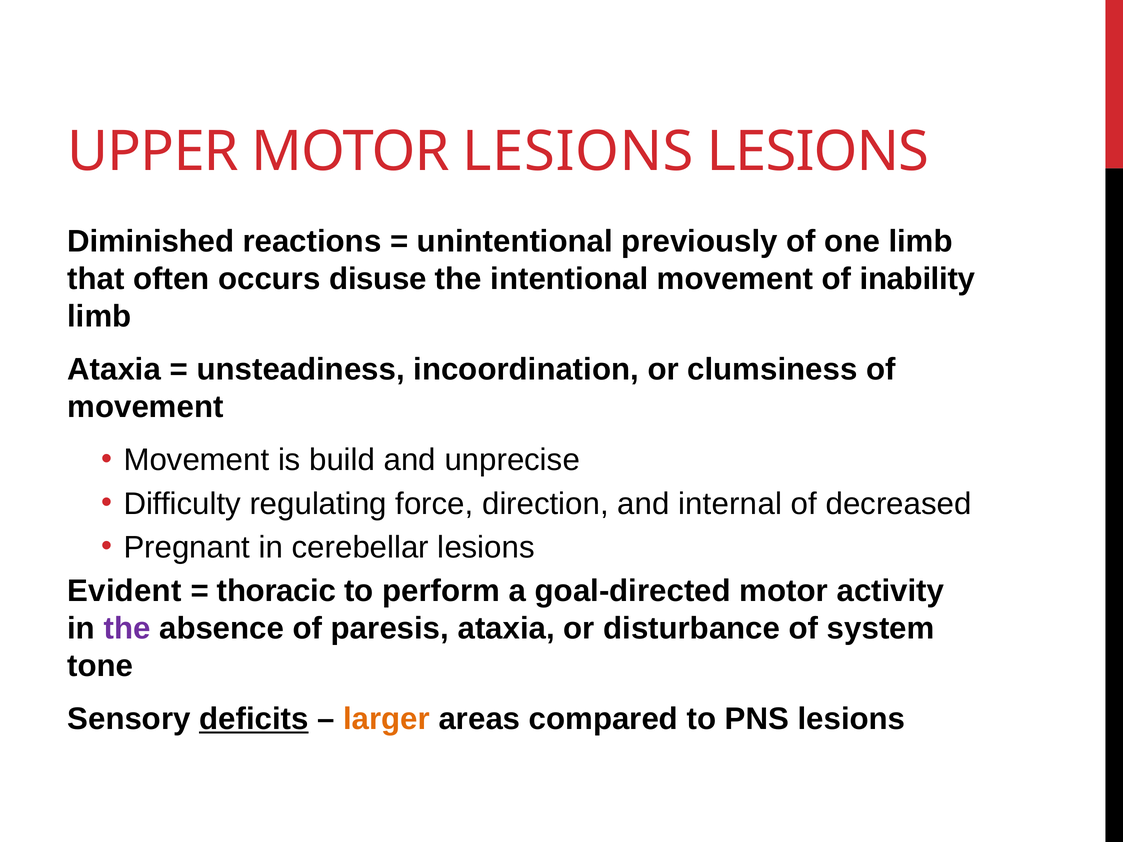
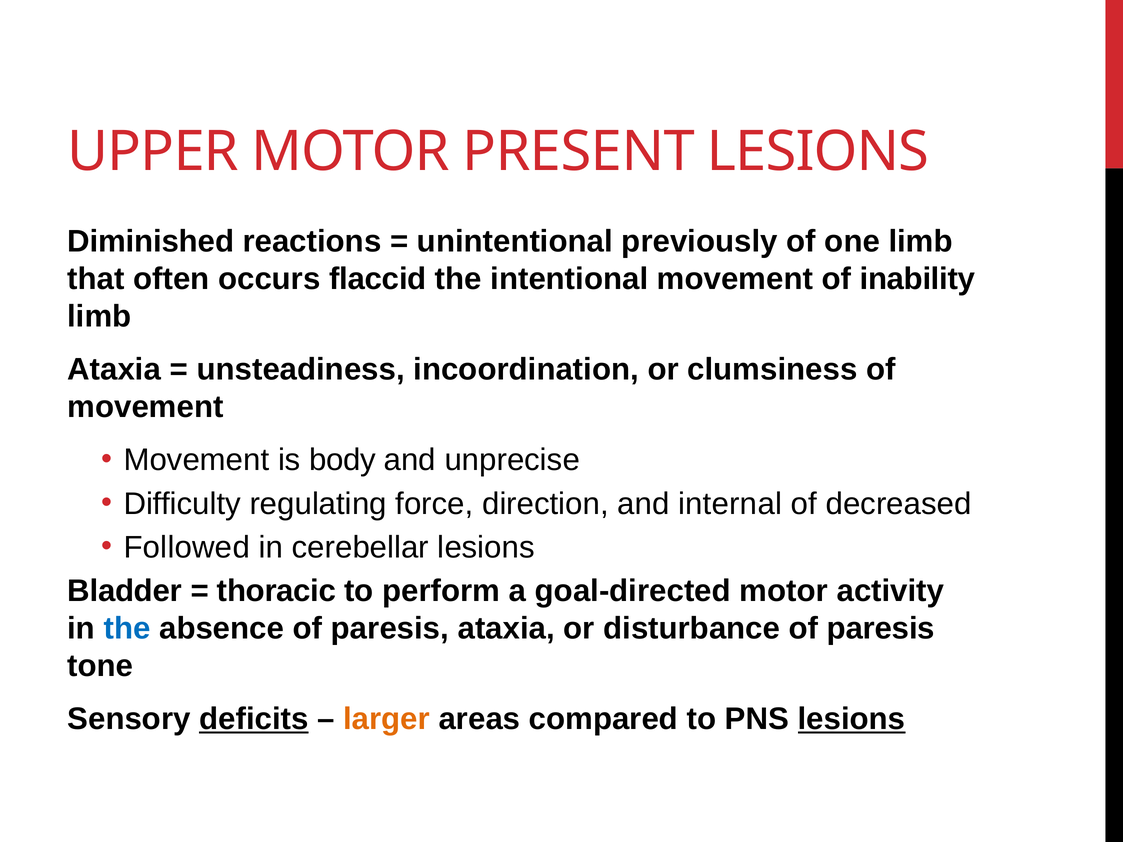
MOTOR LESIONS: LESIONS -> PRESENT (579, 152)
disuse: disuse -> flaccid (378, 279)
build: build -> body (342, 460)
Pregnant: Pregnant -> Followed (187, 548)
Evident: Evident -> Bladder (125, 591)
the colour: purple -> blue (127, 629)
disturbance of system: system -> paresis (881, 629)
lesions underline: none -> present (852, 719)
